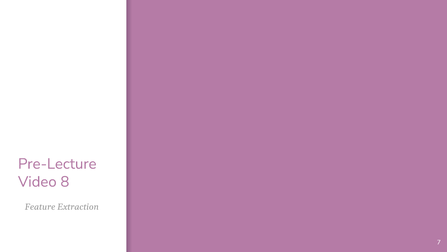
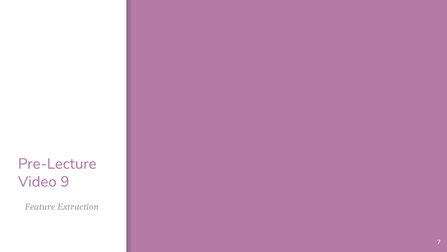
8: 8 -> 9 (65, 181)
